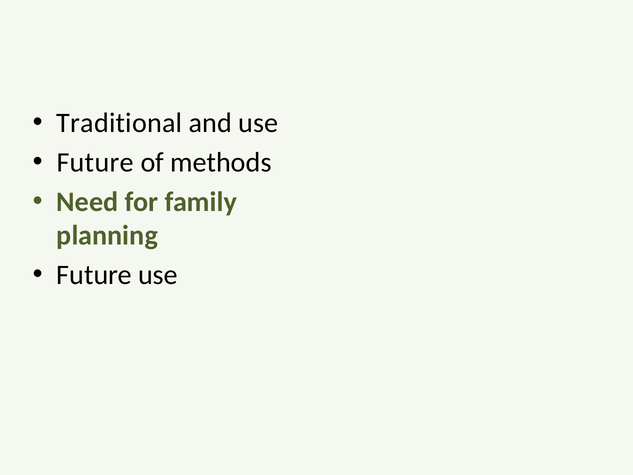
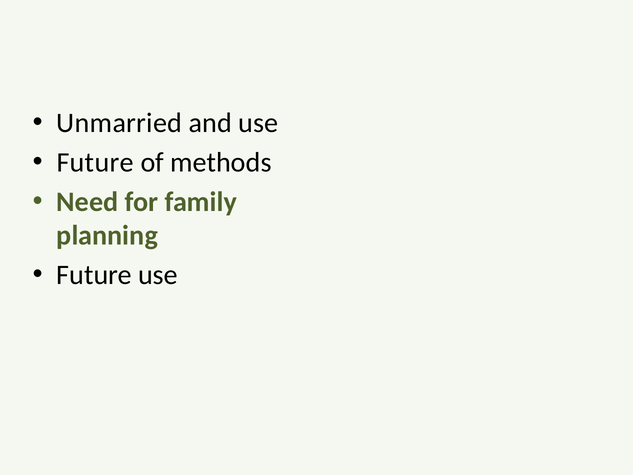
Traditional: Traditional -> Unmarried (119, 123)
